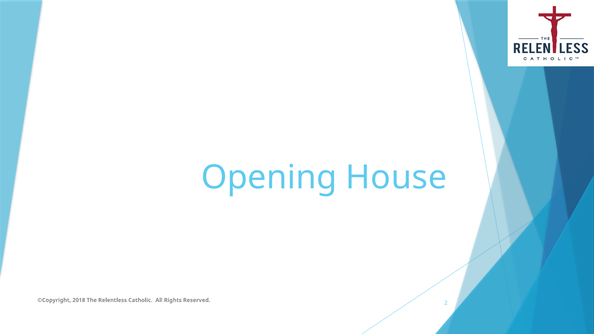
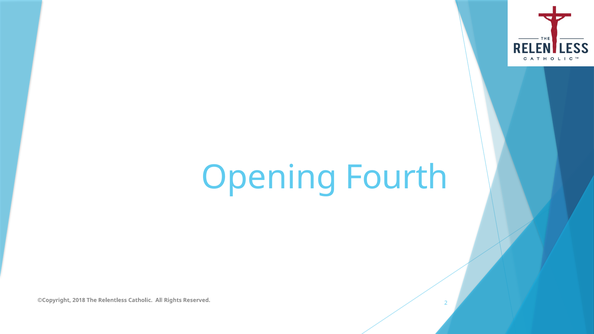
House: House -> Fourth (397, 177)
